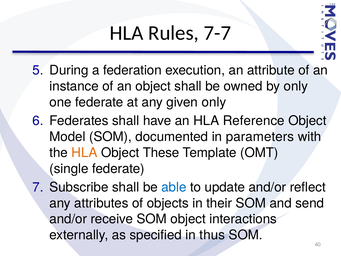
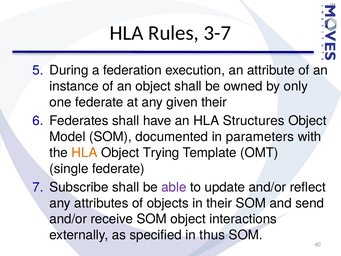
7-7: 7-7 -> 3-7 (217, 33)
given only: only -> their (214, 102)
Reference: Reference -> Structures (254, 121)
These: These -> Trying (161, 153)
able colour: blue -> purple (174, 187)
